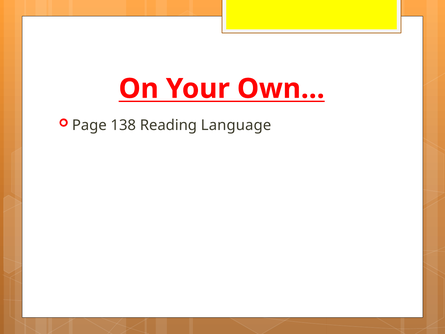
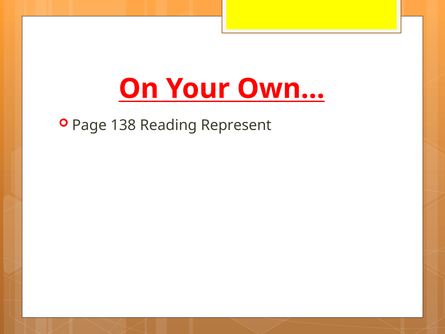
Language: Language -> Represent (236, 125)
